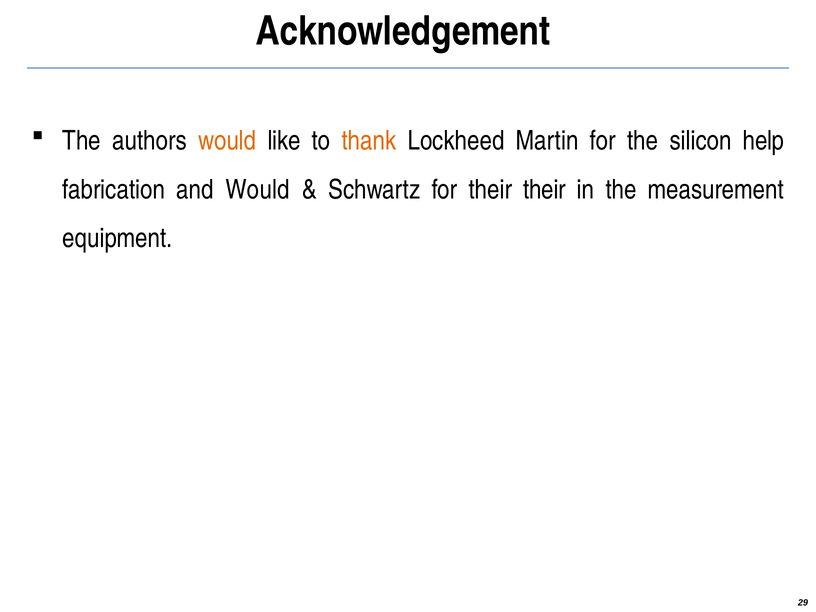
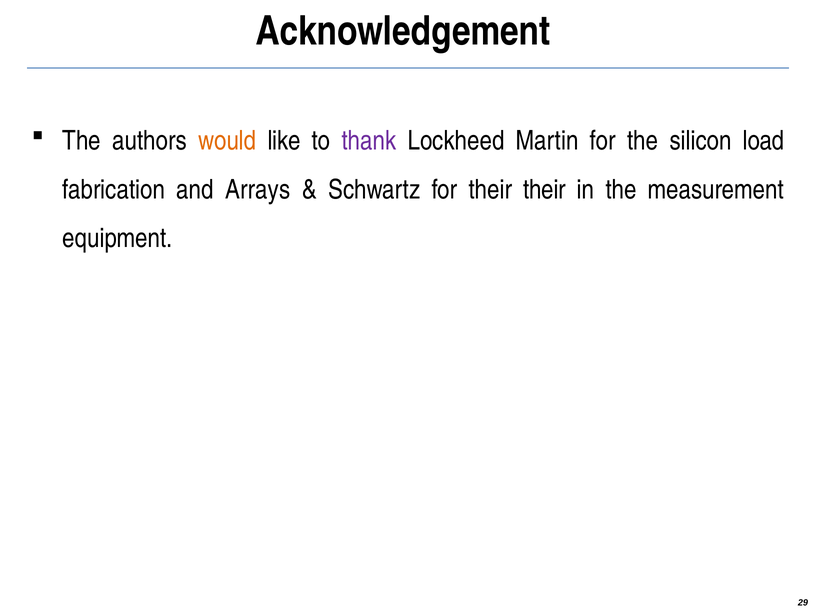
thank colour: orange -> purple (369, 141)
help: help -> load (764, 141)
and Would: Would -> Arrays (258, 190)
